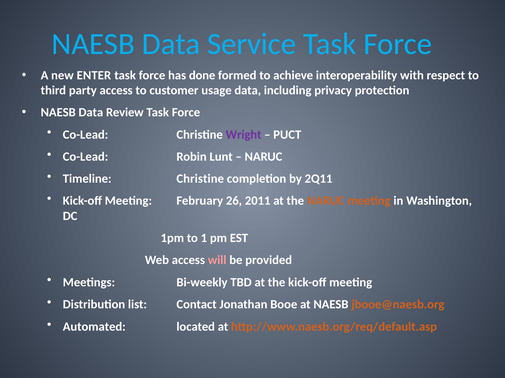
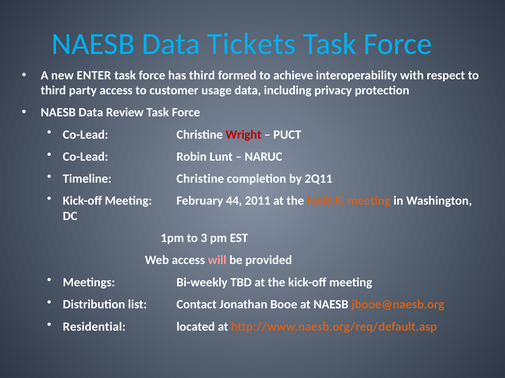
Service: Service -> Tickets (251, 44)
has done: done -> third (202, 75)
Wright colour: purple -> red (244, 135)
26: 26 -> 44 (234, 201)
1: 1 -> 3 (204, 239)
Automated: Automated -> Residential (94, 327)
